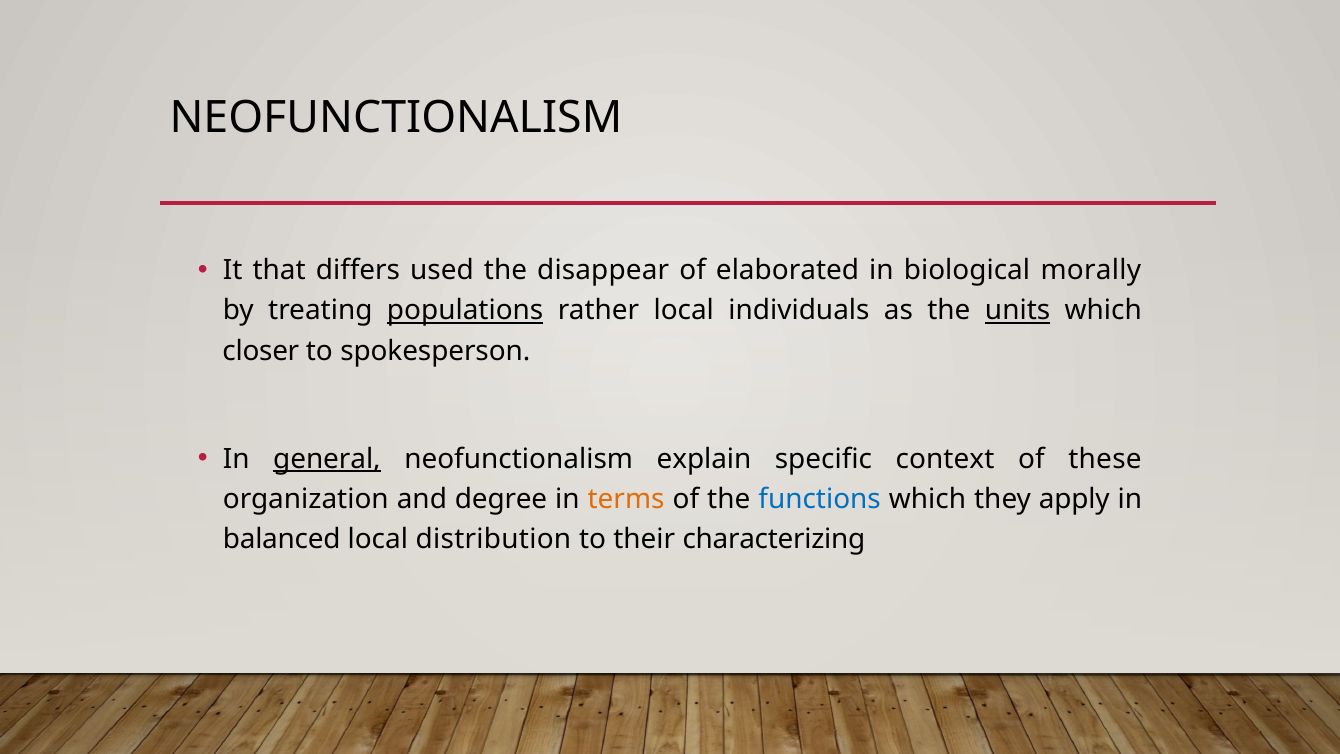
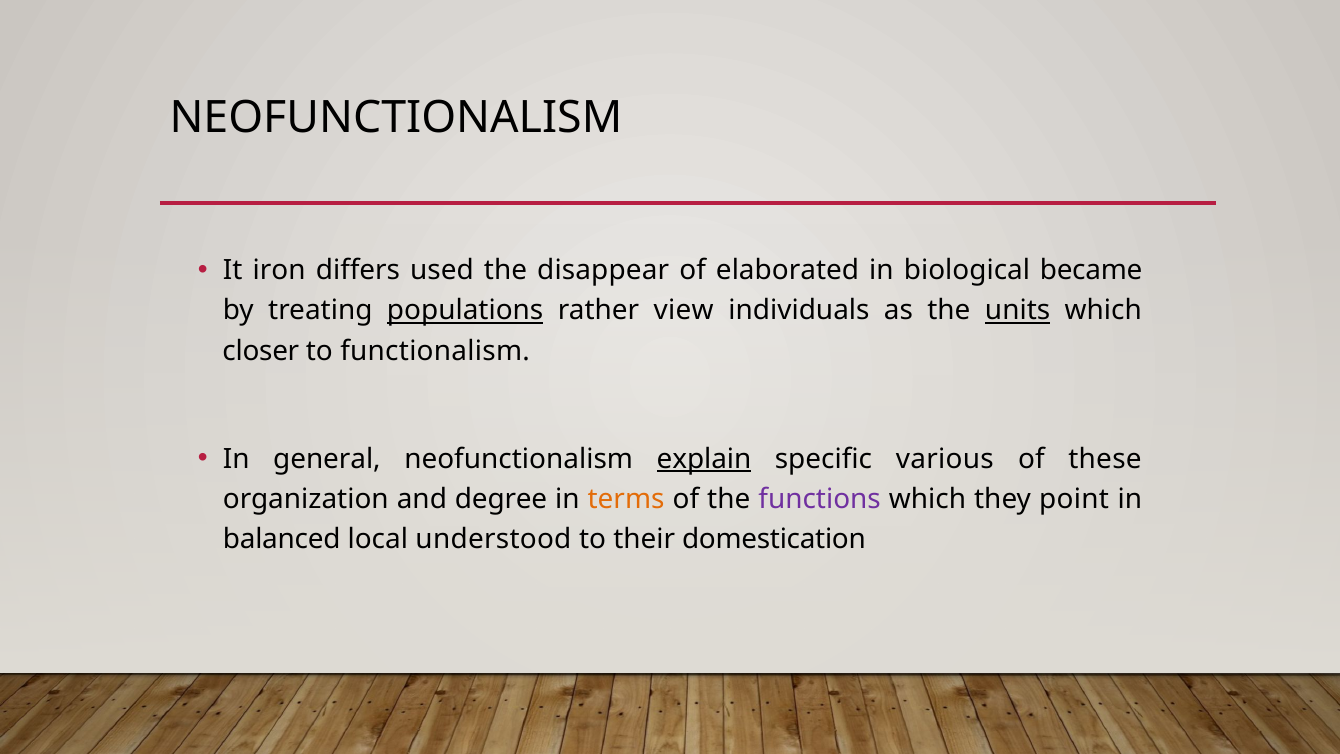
that: that -> iron (279, 270)
morally: morally -> became (1091, 270)
rather local: local -> view (684, 311)
spokesperson: spokesperson -> functionalism (435, 351)
general underline: present -> none (327, 459)
explain underline: none -> present (704, 459)
context: context -> various (945, 459)
functions colour: blue -> purple (820, 499)
apply: apply -> point (1074, 499)
distribution: distribution -> understood (493, 539)
characterizing: characterizing -> domestication (774, 539)
